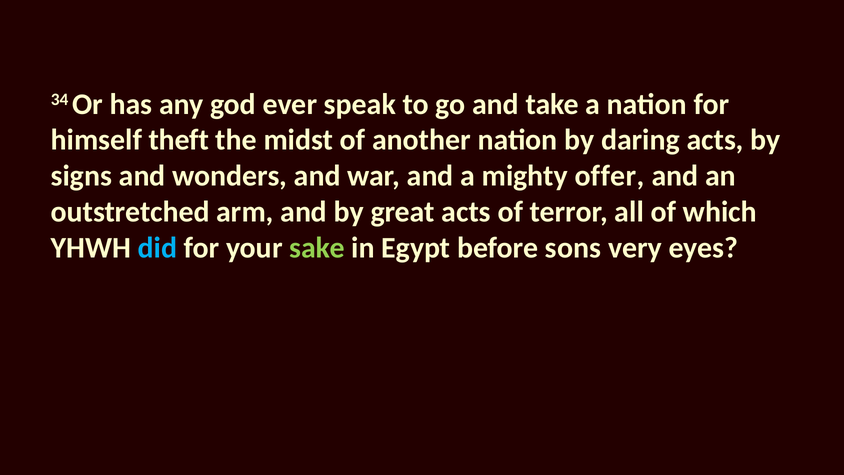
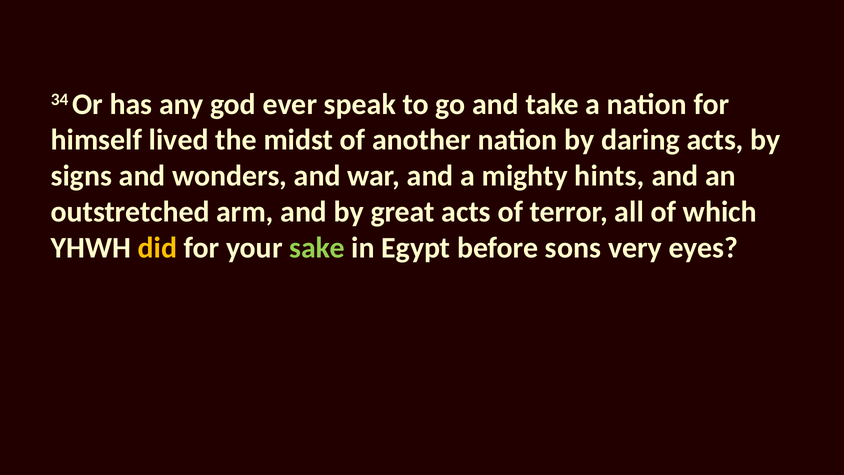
theft: theft -> lived (179, 140)
offer: offer -> hints (610, 176)
did colour: light blue -> yellow (157, 248)
